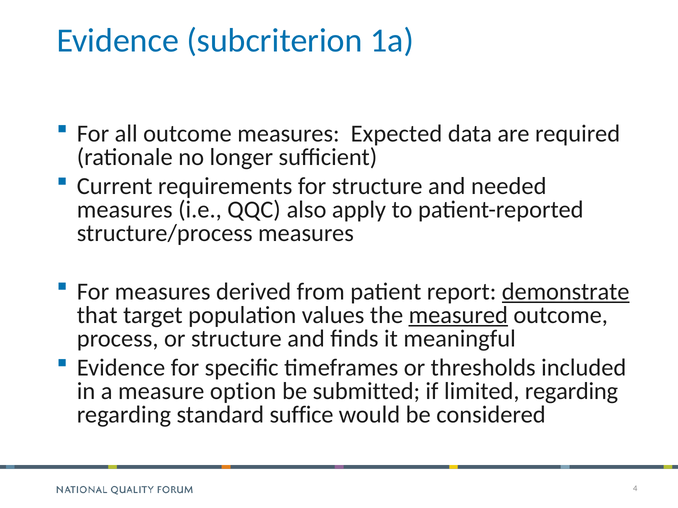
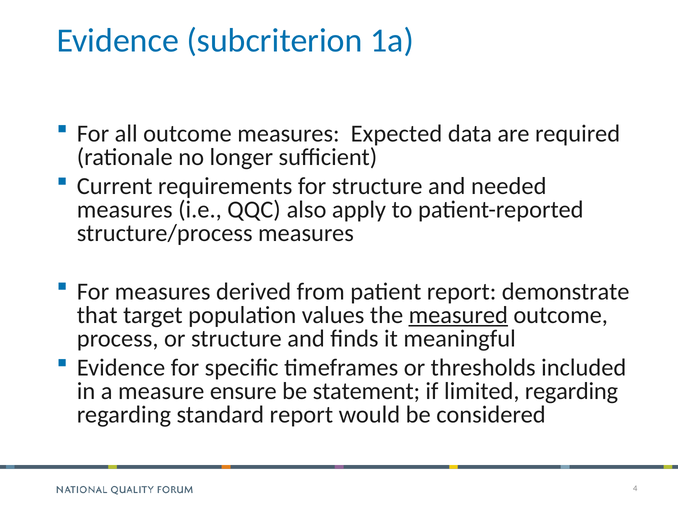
demonstrate underline: present -> none (566, 292)
option: option -> ensure (243, 391)
submitted: submitted -> statement (366, 391)
standard suffice: suffice -> report (301, 415)
